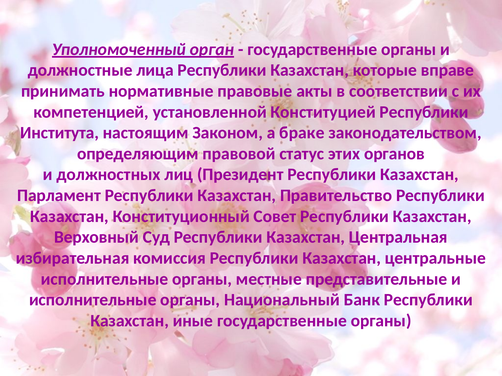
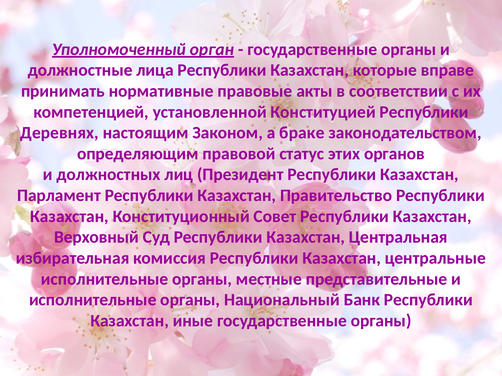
Института: Института -> Деревнях (60, 133)
